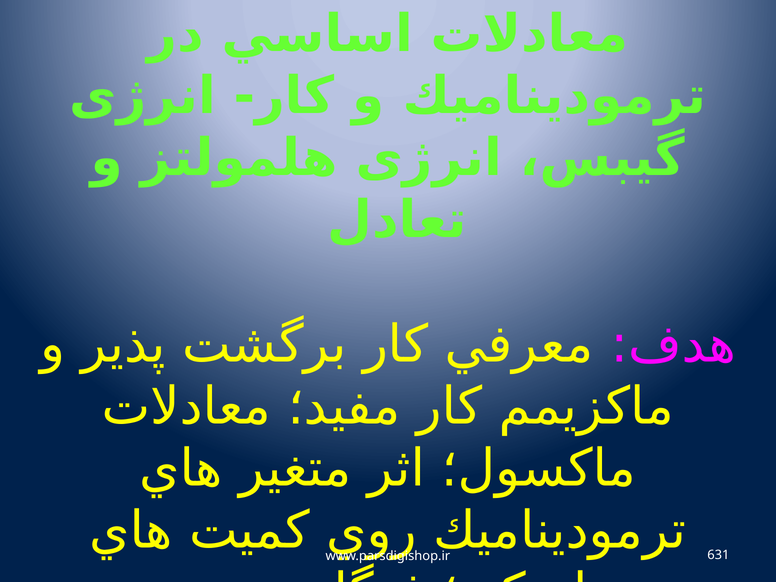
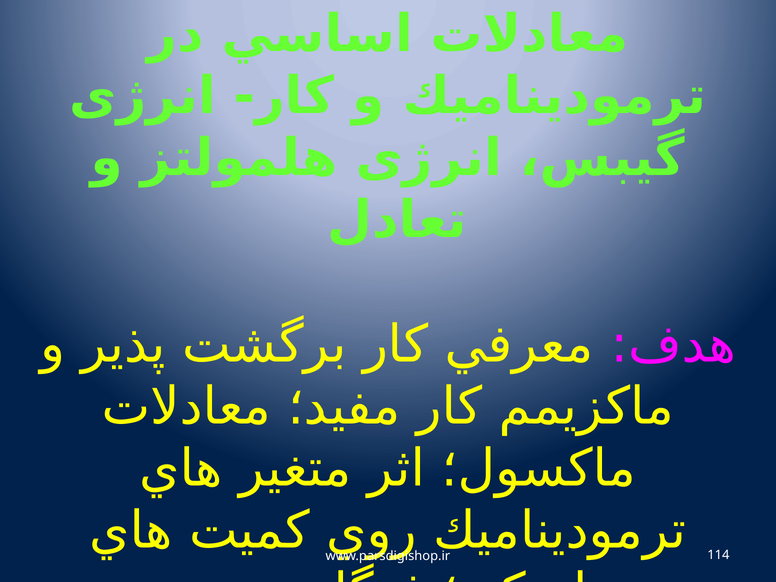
631: 631 -> 114 (718, 555)
